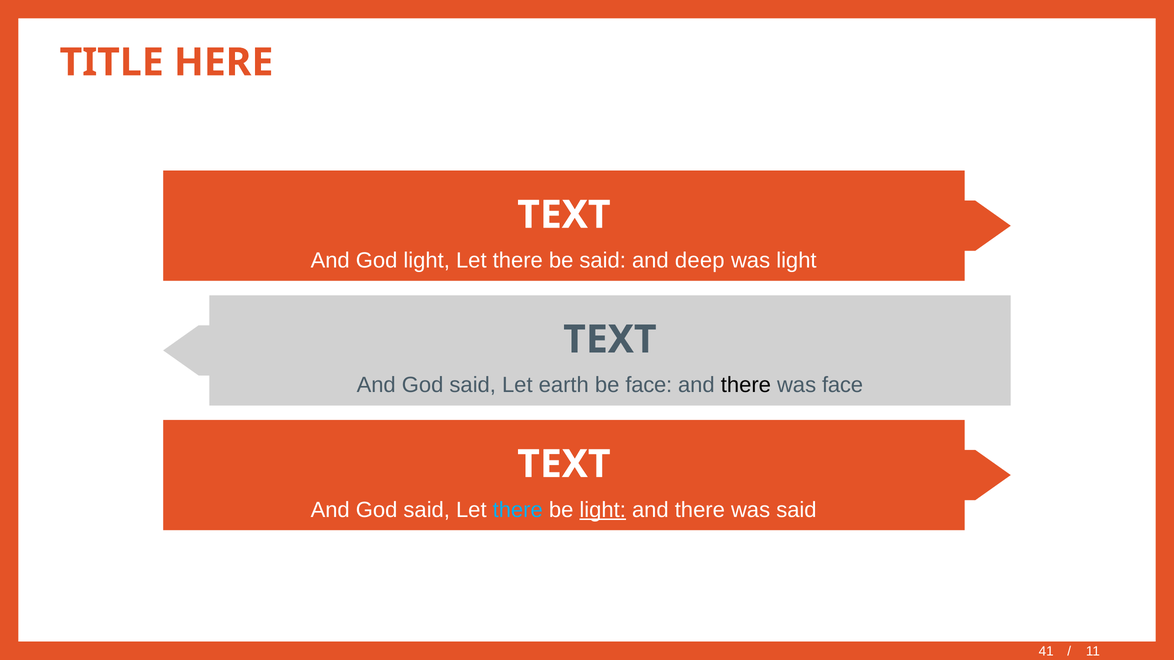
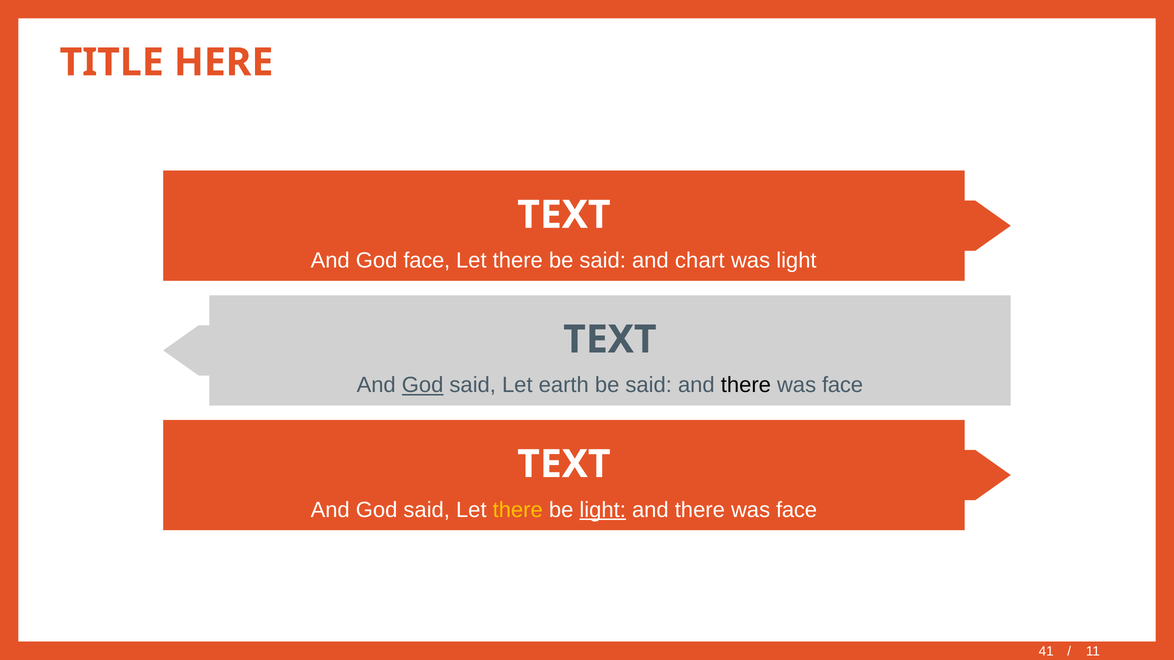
God light: light -> face (427, 261)
deep: deep -> chart (700, 261)
God underline: none -> present (423, 385)
face: face -> said (649, 385)
there colour: light blue -> yellow (518, 510)
said: said -> face (797, 510)
